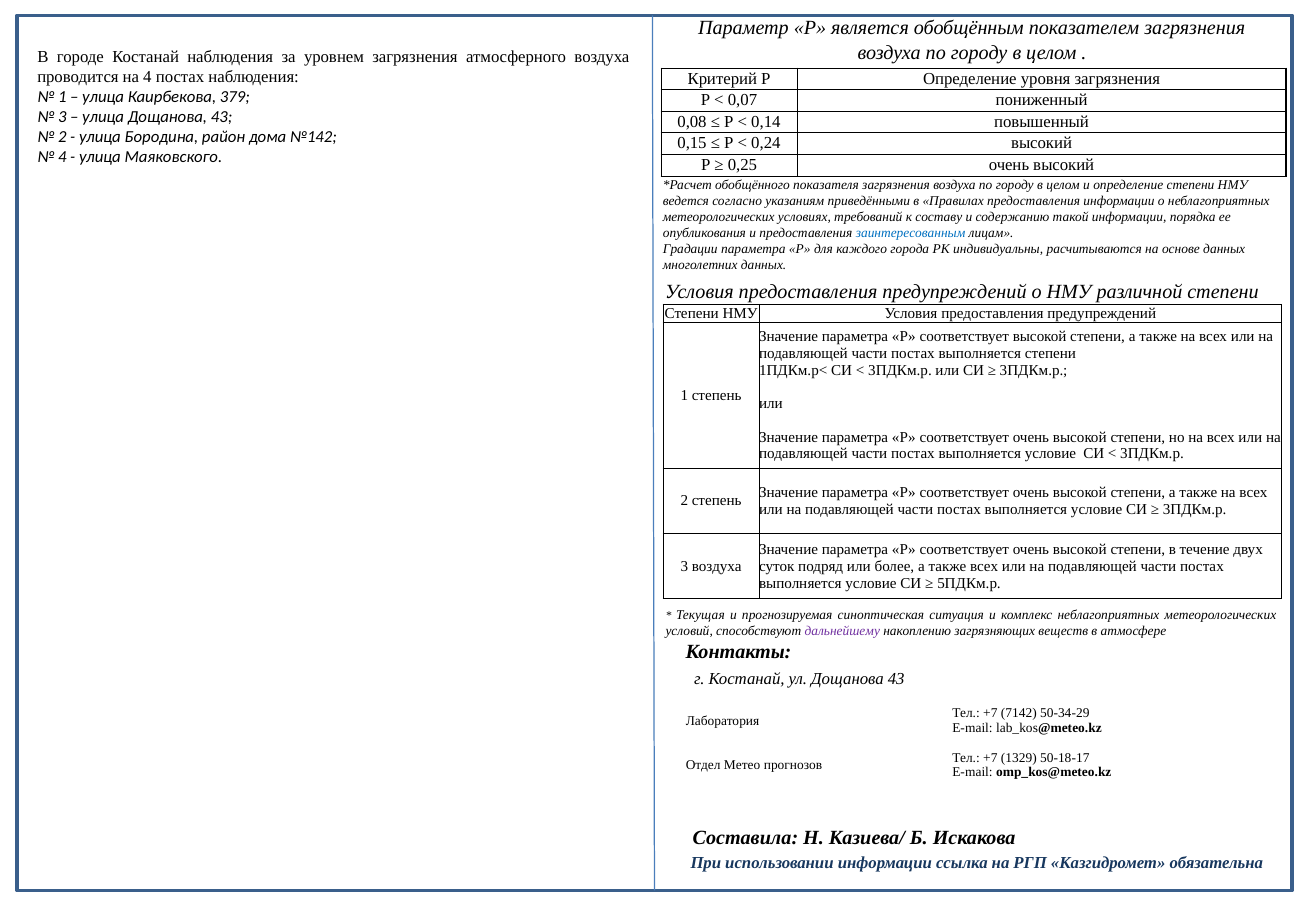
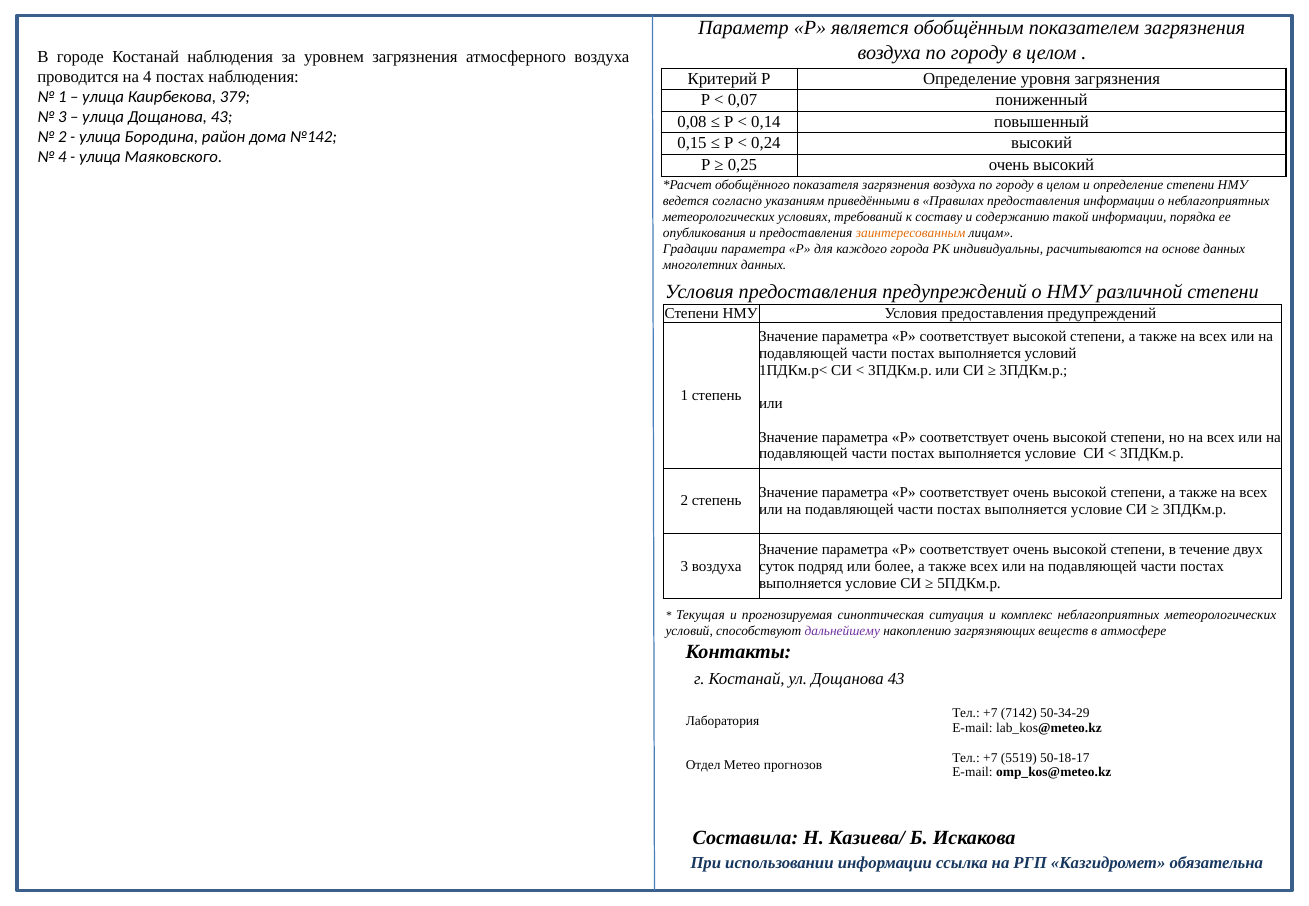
заинтересованным colour: blue -> orange (911, 233)
выполняется степени: степени -> условий (1051, 354)
1329: 1329 -> 5519 (1019, 758)
